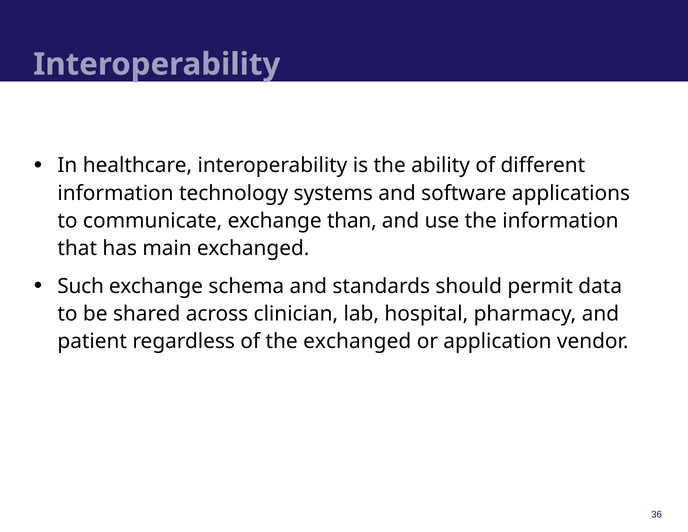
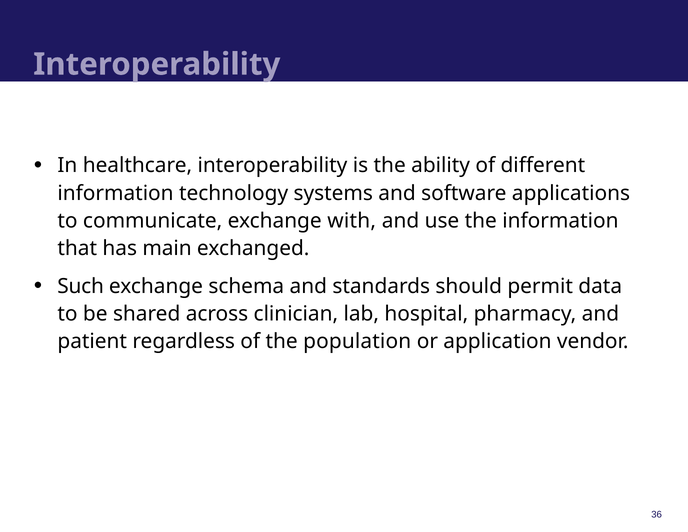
than: than -> with (352, 220)
the exchanged: exchanged -> population (357, 341)
